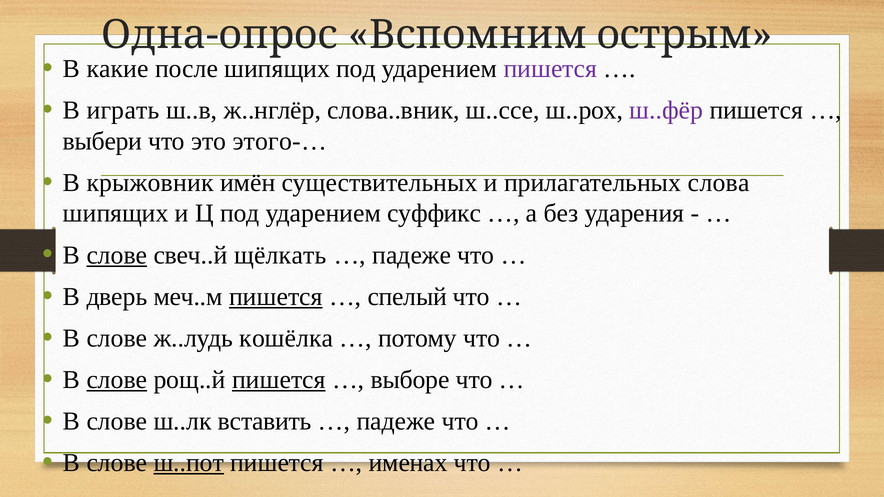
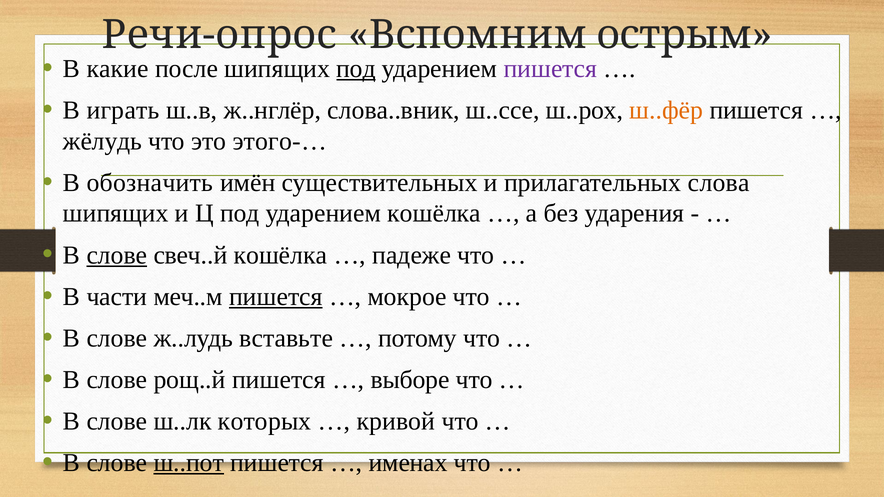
Одна-опрос: Одна-опрос -> Речи-опрос (219, 35)
под underline: none -> present (356, 69)
ш..фёр colour: purple -> orange (666, 110)
выбери: выбери -> жёлудь (102, 141)
крыжовник: крыжовник -> обозначить (150, 183)
ударением суффикс: суффикс -> кошёлка (434, 214)
свеч..й щёлкать: щёлкать -> кошёлка (280, 255)
дверь: дверь -> части (117, 297)
спелый: спелый -> мокрое (407, 297)
кошёлка: кошёлка -> вставьте (286, 338)
слове underline: present -> none (117, 380)
пишется underline: present -> none (279, 380)
вставить: вставить -> которых (265, 421)
падеже: падеже -> кривой (396, 421)
